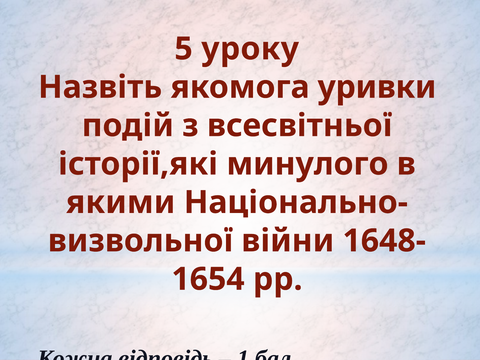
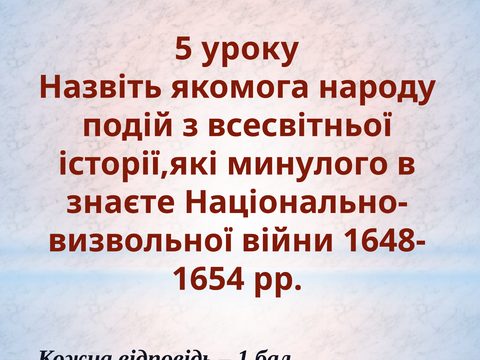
уривки: уривки -> народу (377, 87)
якими: якими -> знаєте (121, 202)
